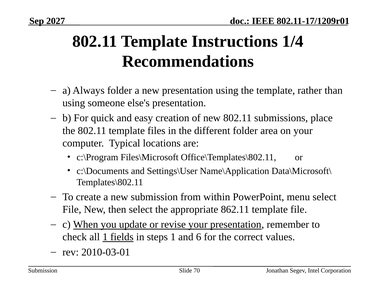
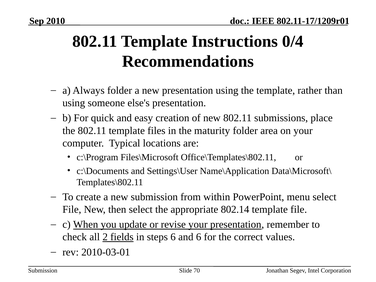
2027: 2027 -> 2010 (56, 21)
1/4: 1/4 -> 0/4 (293, 41)
different: different -> maturity (212, 131)
862.11: 862.11 -> 802.14 (235, 209)
all 1: 1 -> 2 (105, 237)
steps 1: 1 -> 6 (173, 237)
